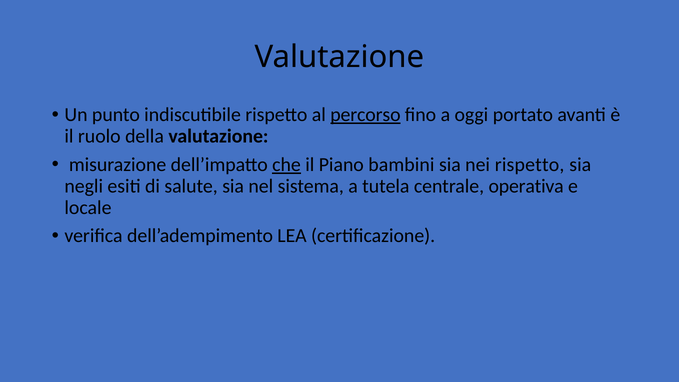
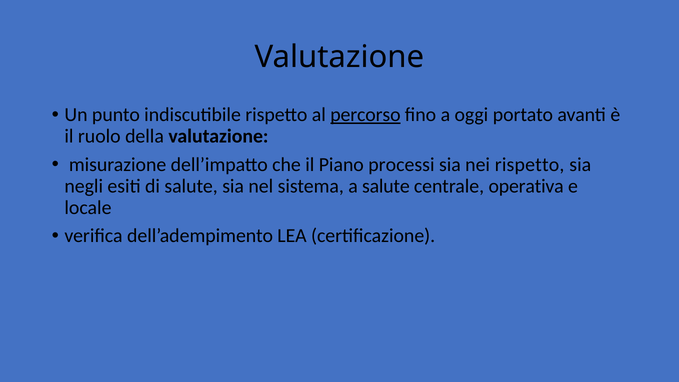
che underline: present -> none (287, 165)
bambini: bambini -> processi (401, 165)
a tutela: tutela -> salute (386, 186)
